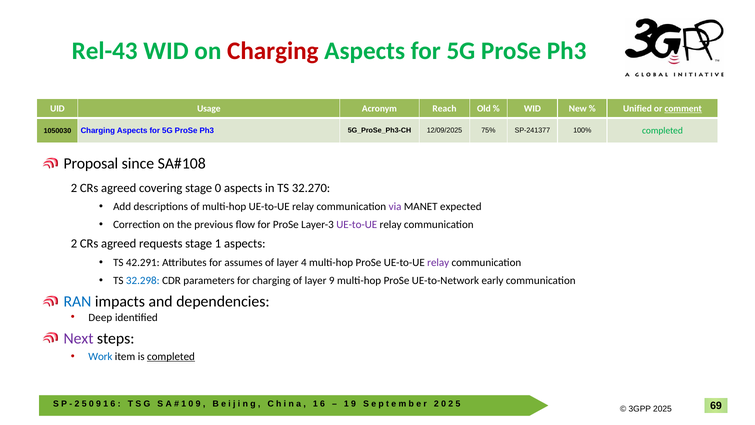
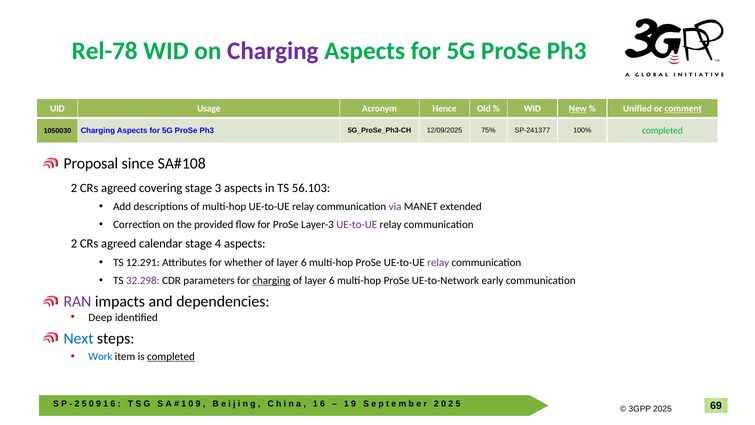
Rel-43: Rel-43 -> Rel-78 (105, 51)
Charging colour: red -> purple (273, 51)
Reach: Reach -> Hence (444, 109)
New underline: none -> present (578, 109)
stage 0: 0 -> 3 (218, 188)
32.270: 32.270 -> 56.103 (311, 188)
expected: expected -> extended (461, 207)
previous: previous -> provided (214, 225)
requests: requests -> calendar (161, 244)
stage 1: 1 -> 4 (218, 244)
42.291: 42.291 -> 12.291 (143, 262)
assumes: assumes -> whether (243, 262)
4: 4 -> 6 (304, 262)
32.298 colour: blue -> purple (143, 280)
charging underline: none -> present (271, 280)
9: 9 -> 6 (332, 280)
RAN colour: blue -> purple (77, 301)
Next colour: purple -> blue (79, 338)
